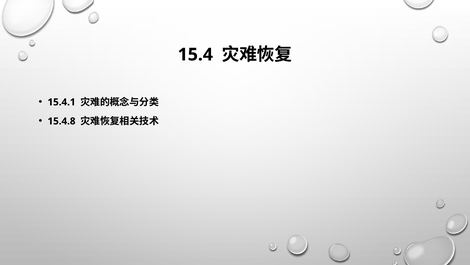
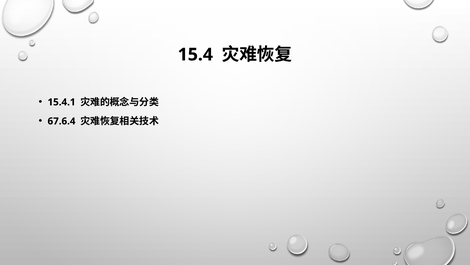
15.4.8: 15.4.8 -> 67.6.4 (62, 121)
